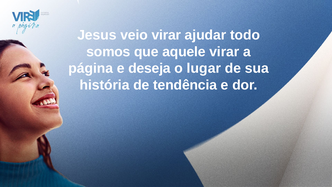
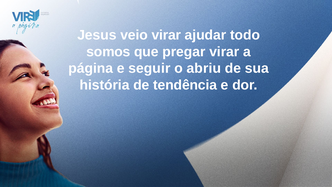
aquele: aquele -> pregar (184, 52)
deseja: deseja -> seguir (149, 68)
lugar: lugar -> abriu (204, 68)
